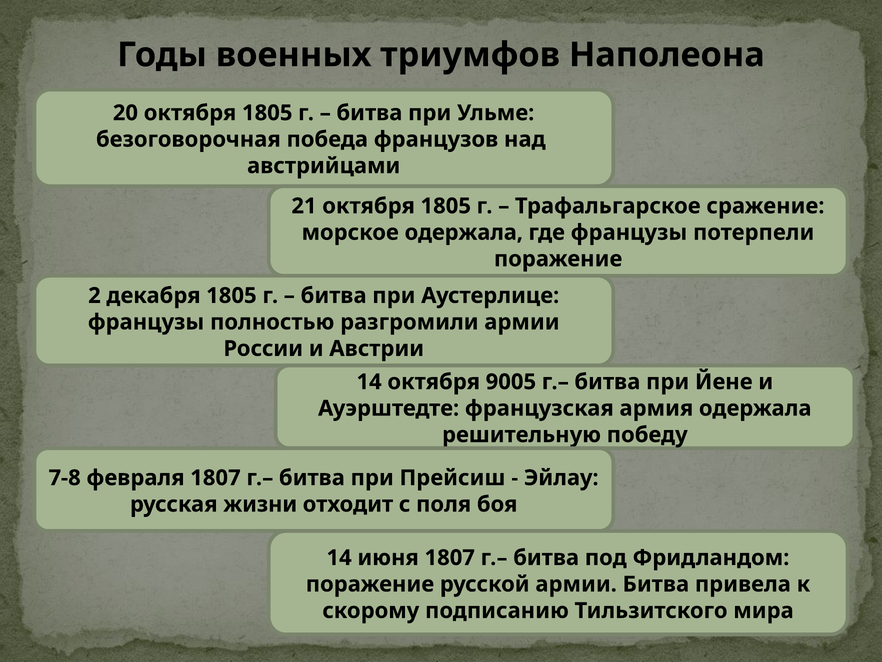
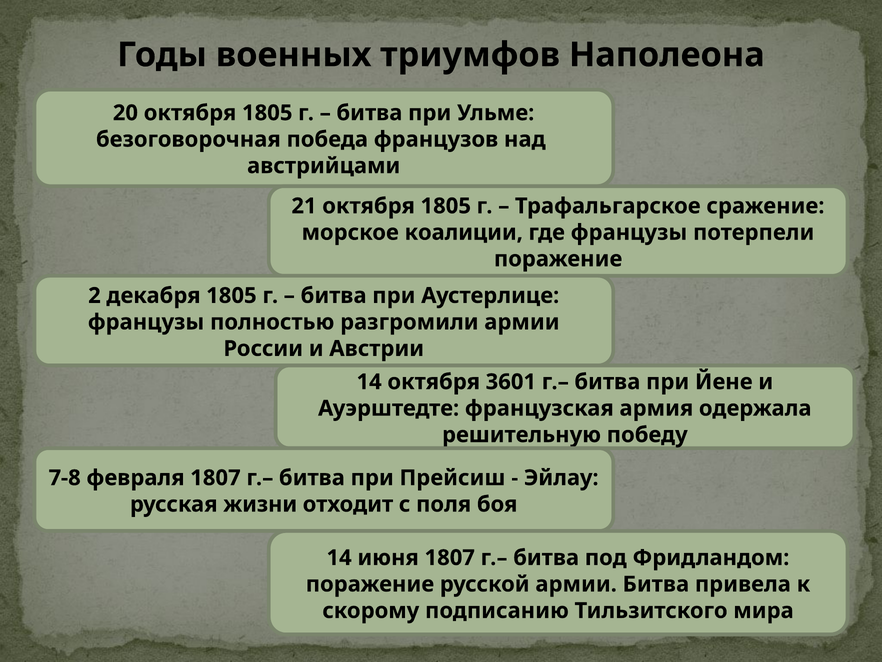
морское одержала: одержала -> коалиции (464, 232)
9005: 9005 -> 3601 (511, 382)
